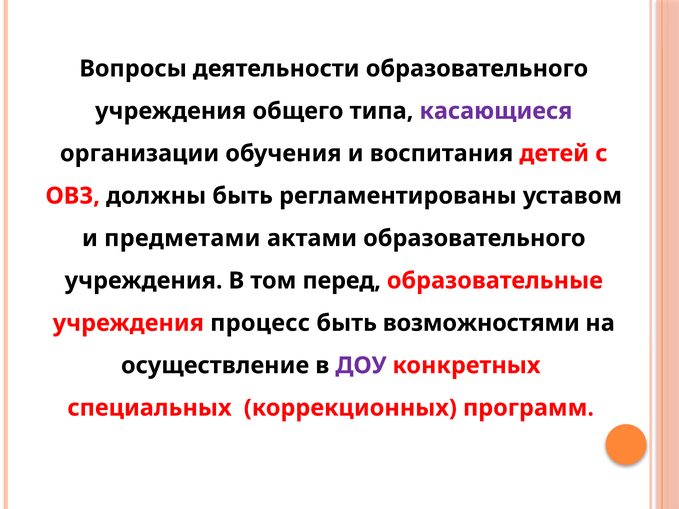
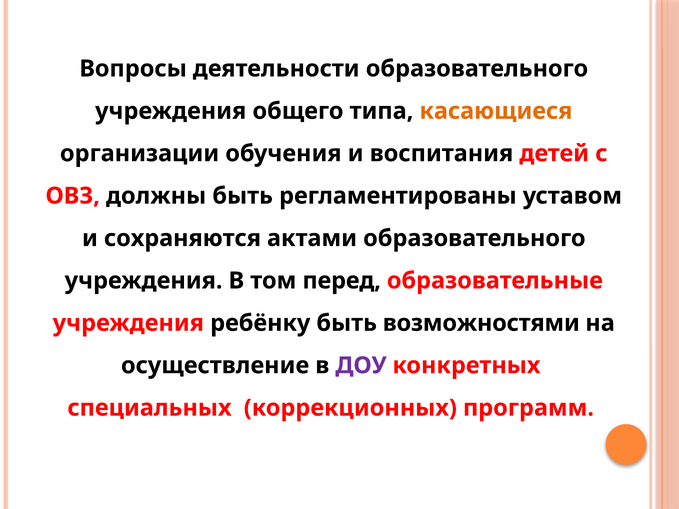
касающиеся colour: purple -> orange (496, 111)
предметами: предметами -> сохраняются (182, 238)
процесс: процесс -> ребёнку (260, 323)
